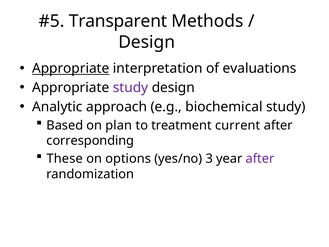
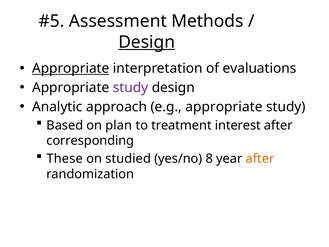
Transparent: Transparent -> Assessment (118, 21)
Design underline: none -> present (147, 42)
e.g biochemical: biochemical -> appropriate (224, 107)
current: current -> interest (238, 125)
options: options -> studied (128, 158)
3: 3 -> 8 (209, 158)
after colour: purple -> orange (260, 158)
